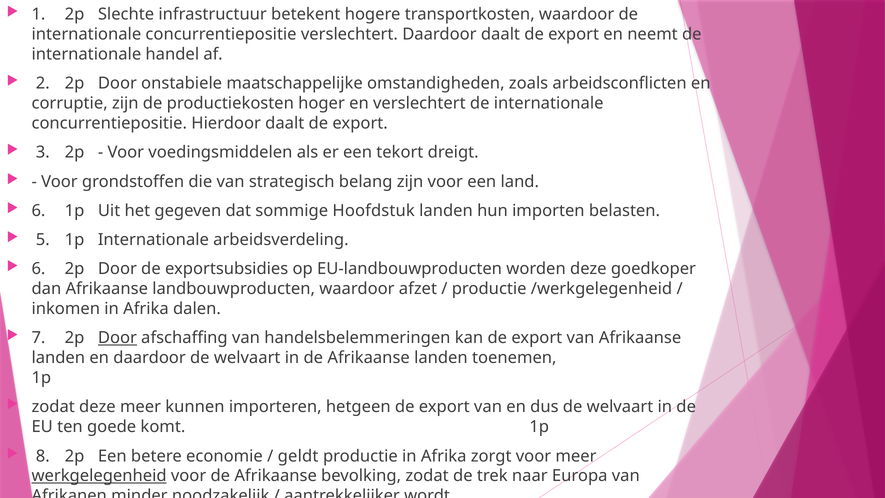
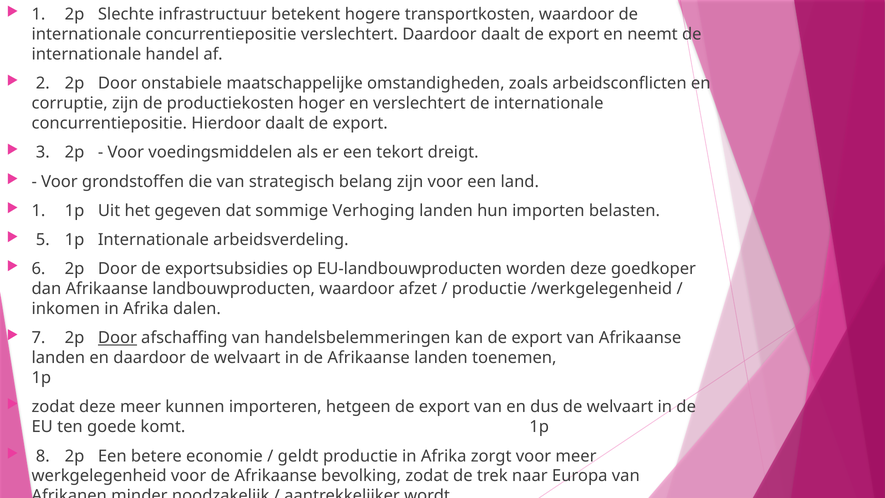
6: 6 -> 1 (38, 211)
Hoofdstuk: Hoofdstuk -> Verhoging (374, 211)
werkgelegenheid underline: present -> none (99, 476)
